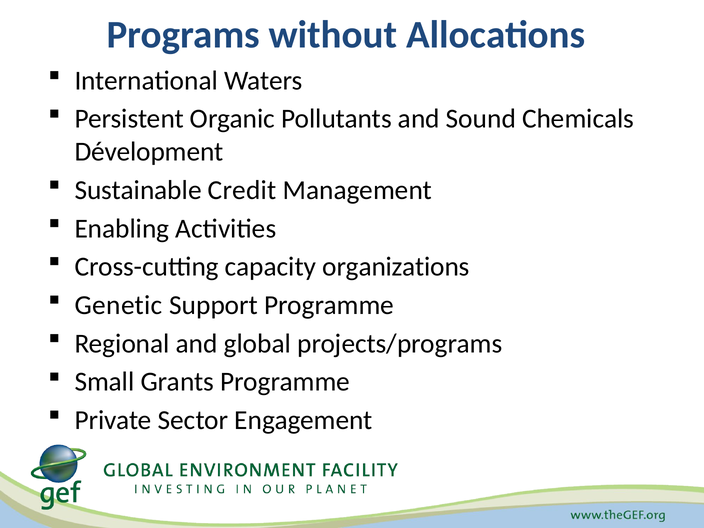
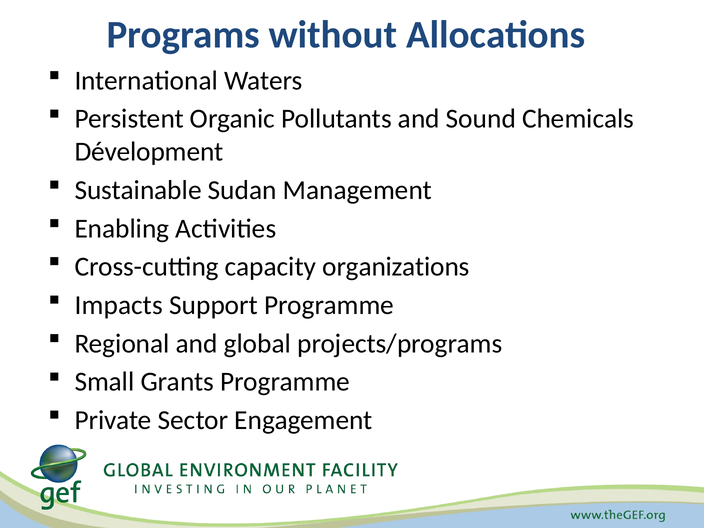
Credit: Credit -> Sudan (242, 190)
Genetic: Genetic -> Impacts (119, 305)
